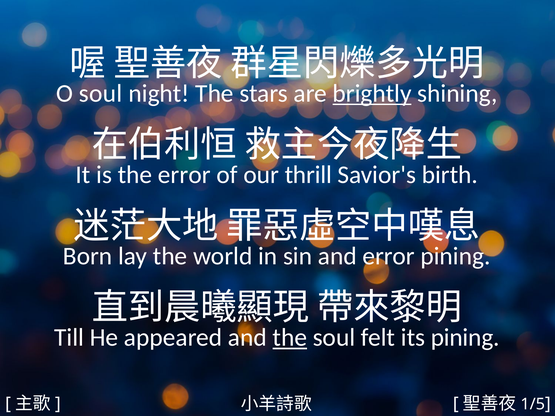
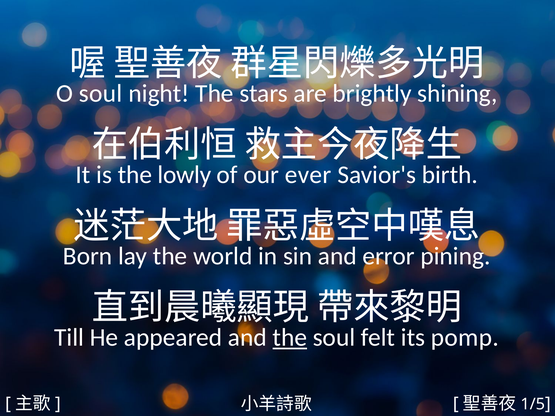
brightly underline: present -> none (372, 93)
the error: error -> lowly (184, 175)
thrill: thrill -> ever (308, 175)
its pining: pining -> pomp (465, 338)
